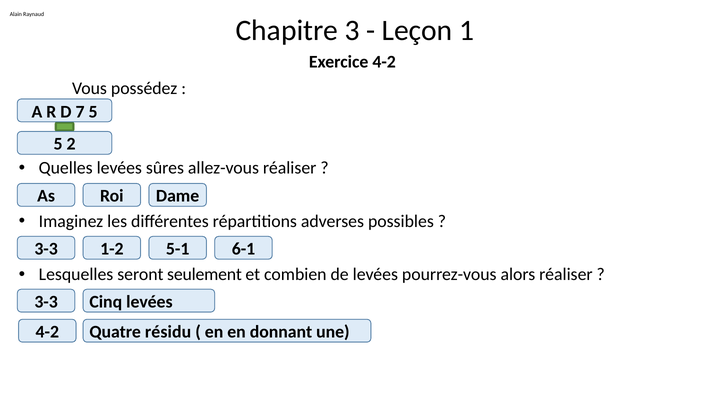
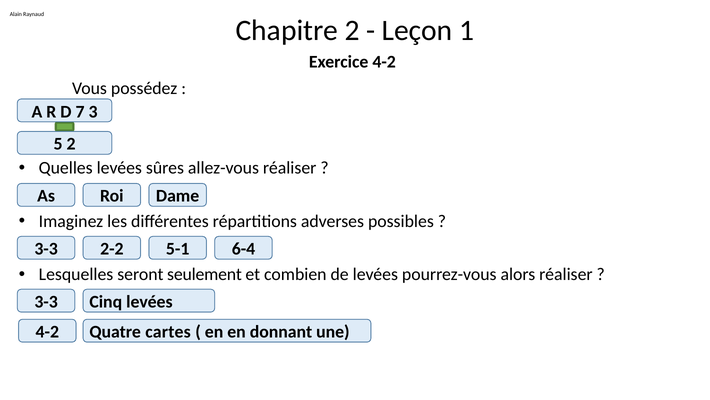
Chapitre 3: 3 -> 2 (352, 31)
7 5: 5 -> 3 (93, 111)
1-2: 1-2 -> 2-2 (112, 249)
6-1: 6-1 -> 6-4 (243, 249)
résidu: résidu -> cartes (168, 331)
